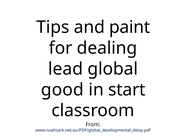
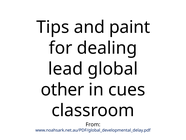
good: good -> other (62, 89)
start: start -> cues (127, 89)
